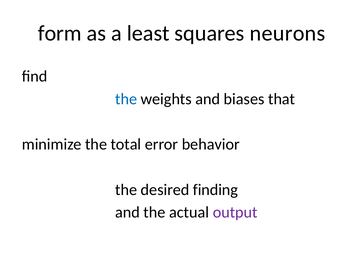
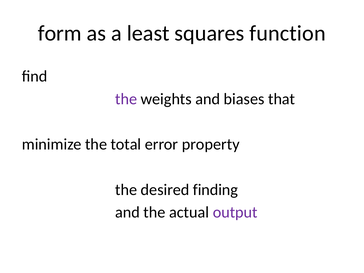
neurons: neurons -> function (288, 33)
the colour: blue -> purple (126, 99)
behavior: behavior -> property (211, 144)
